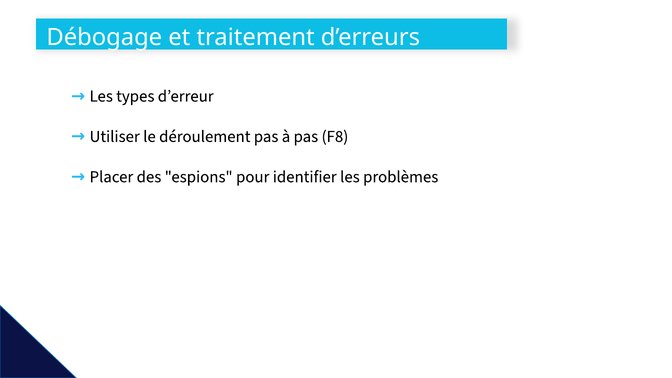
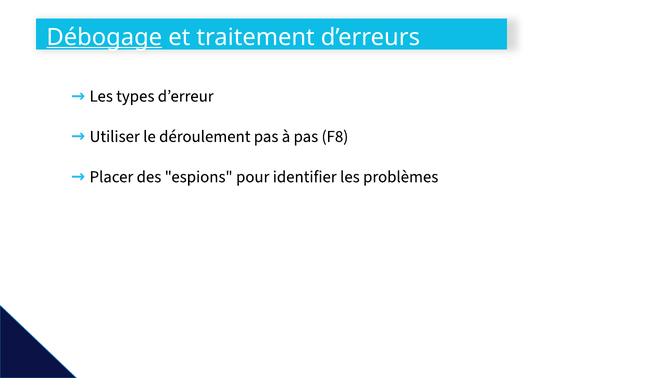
Débogage underline: none -> present (104, 37)
